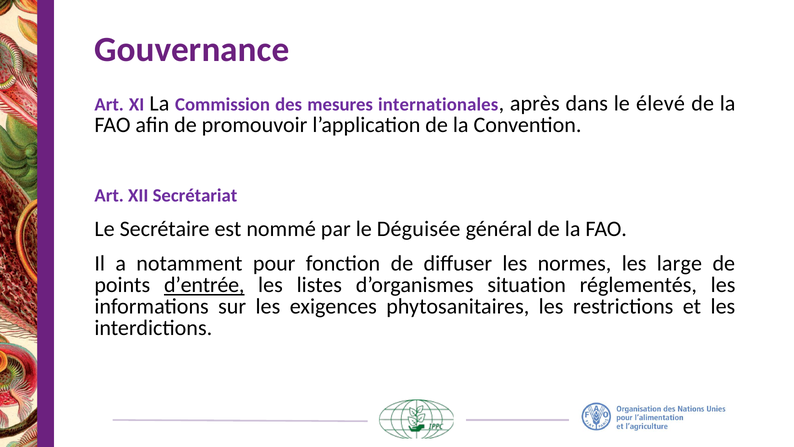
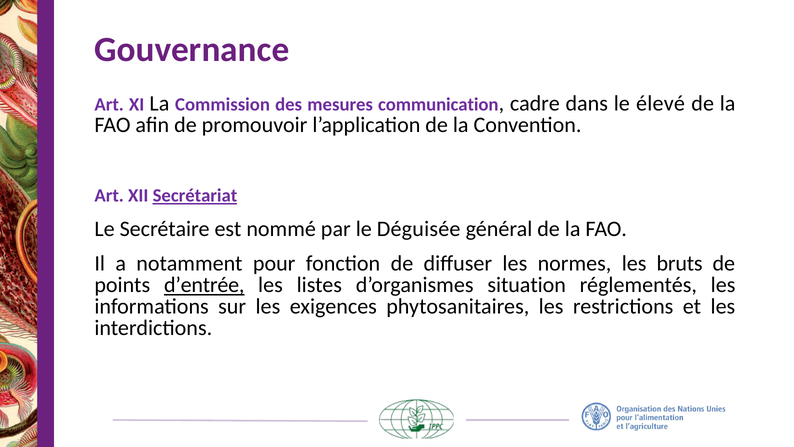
internationales: internationales -> communication (438, 105)
après: après -> cadre (535, 104)
Secrétariat underline: none -> present (195, 196)
large: large -> bruts (680, 263)
